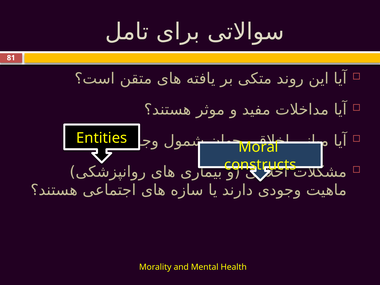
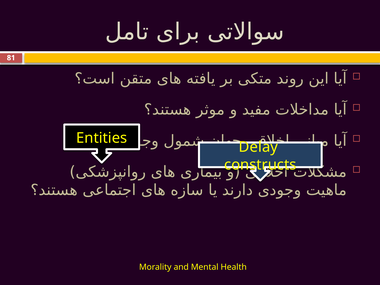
Moral: Moral -> Delay (258, 147)
